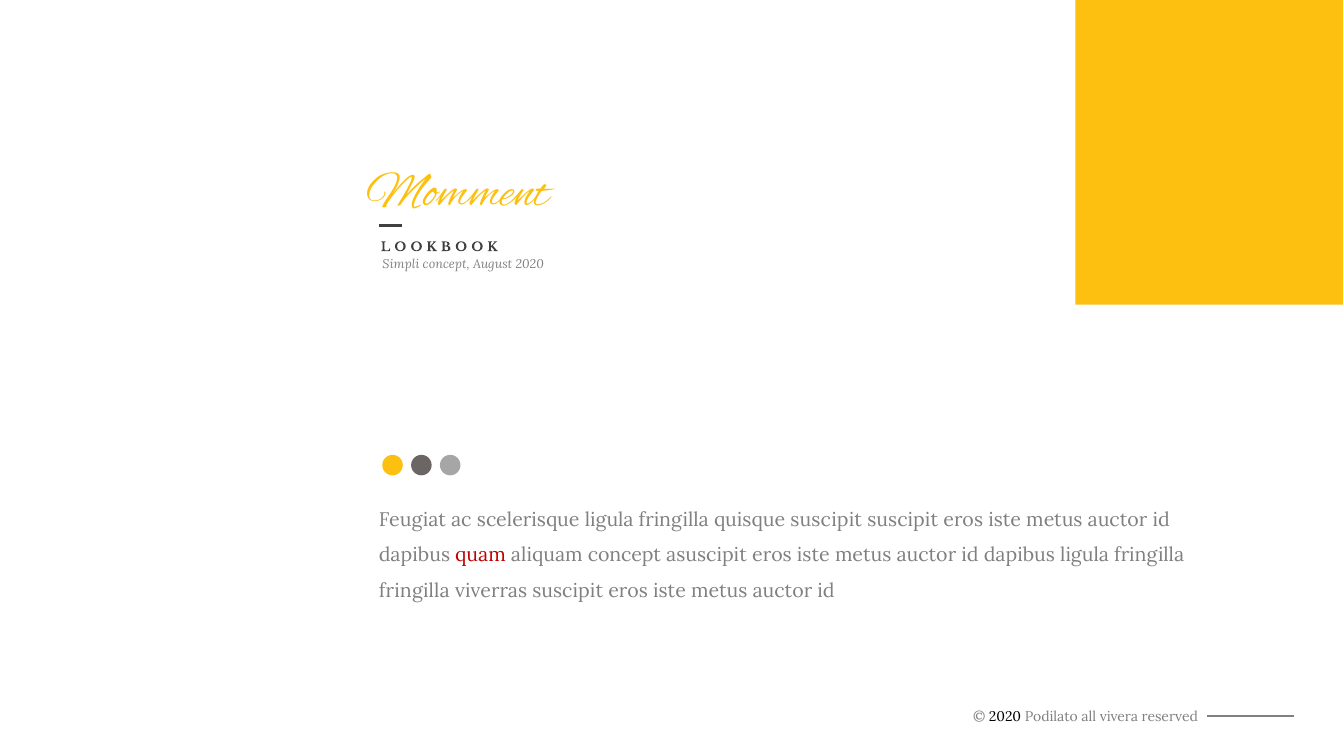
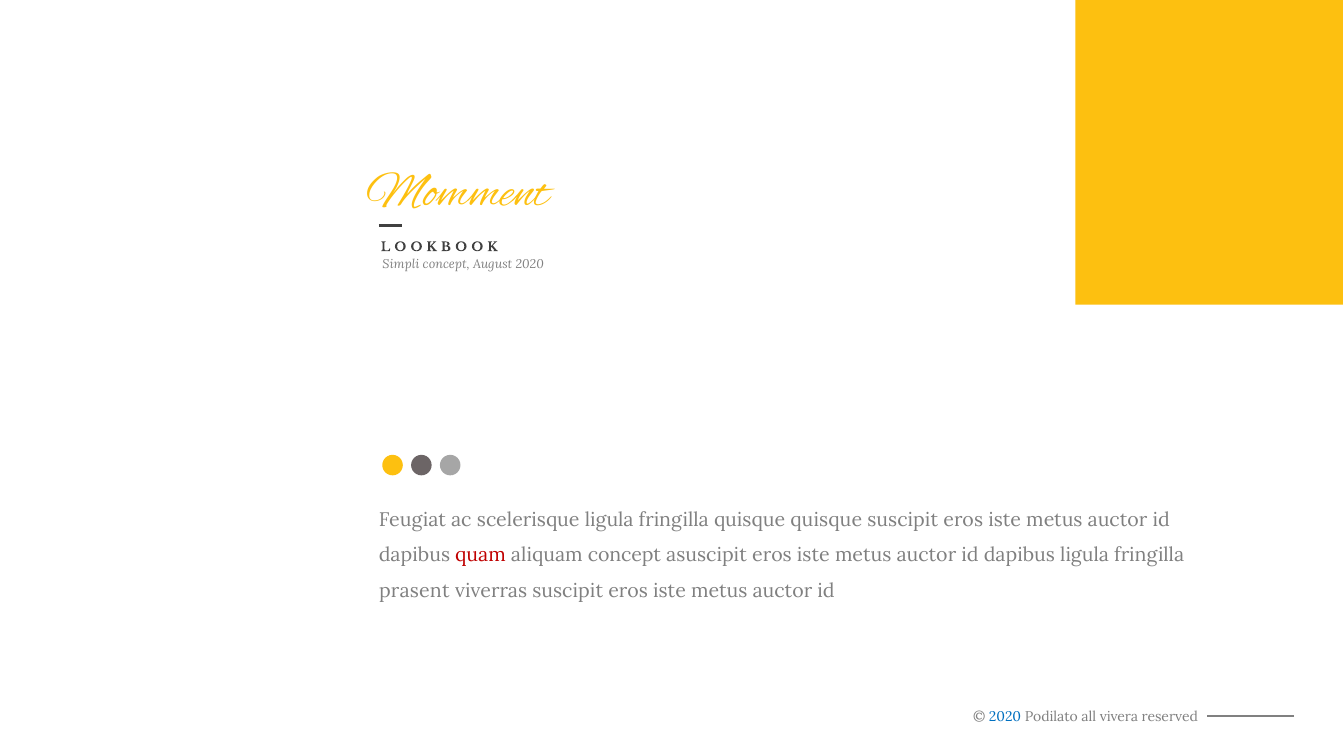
quisque suscipit: suscipit -> quisque (826, 520)
fringilla: fringilla -> prasent (414, 591)
2020 colour: black -> blue (1005, 717)
